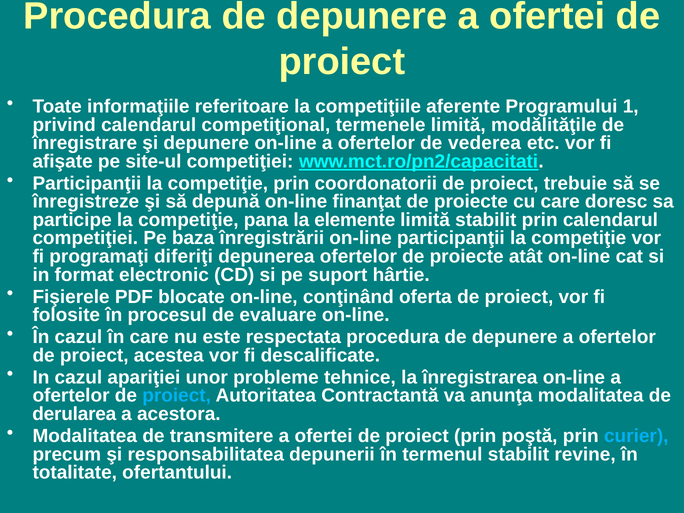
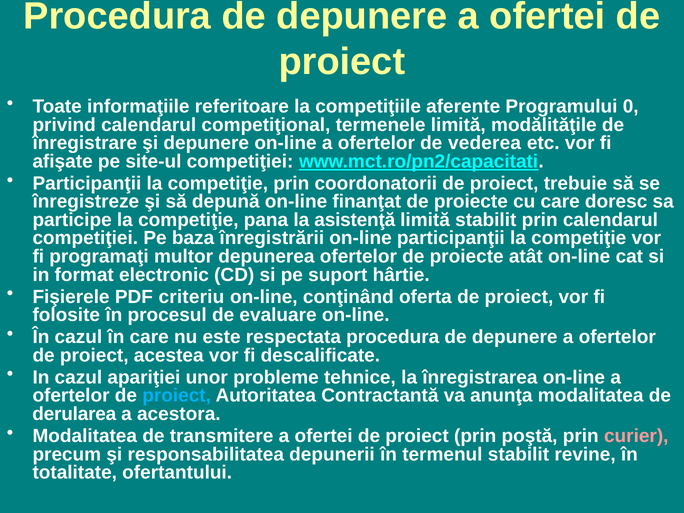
1: 1 -> 0 (631, 107)
elemente: elemente -> asistenţă (355, 220)
diferiţi: diferiţi -> multor (184, 256)
blocate: blocate -> criteriu (191, 297)
curier colour: light blue -> pink (636, 436)
